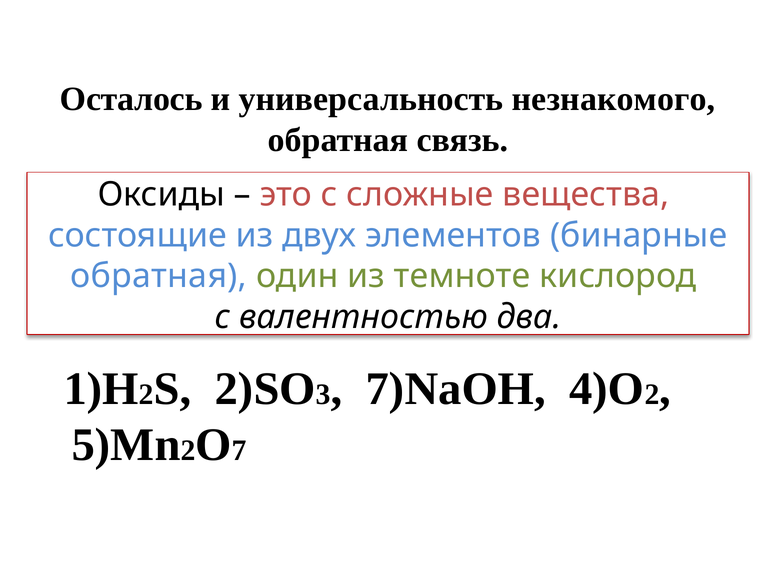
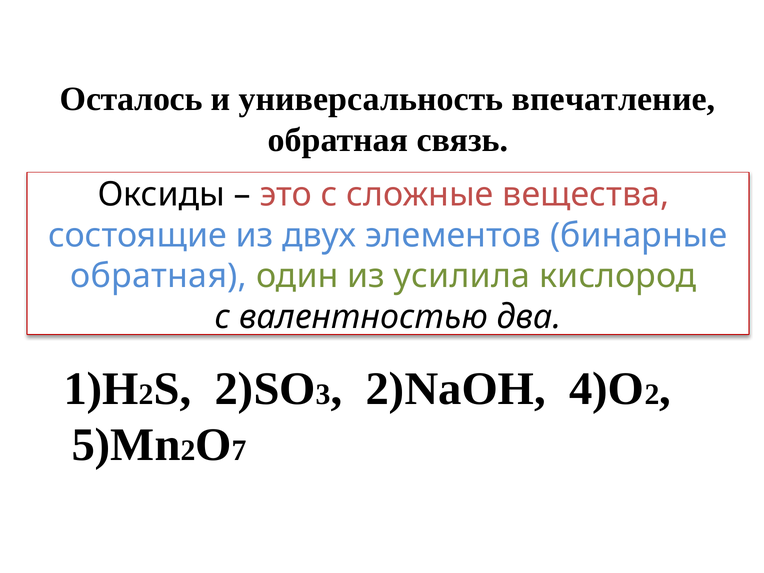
незнакомого: незнакомого -> впечатление (614, 99)
темноте: темноте -> усилила (462, 276)
7)NaOH: 7)NaOH -> 2)NaOH (456, 389)
